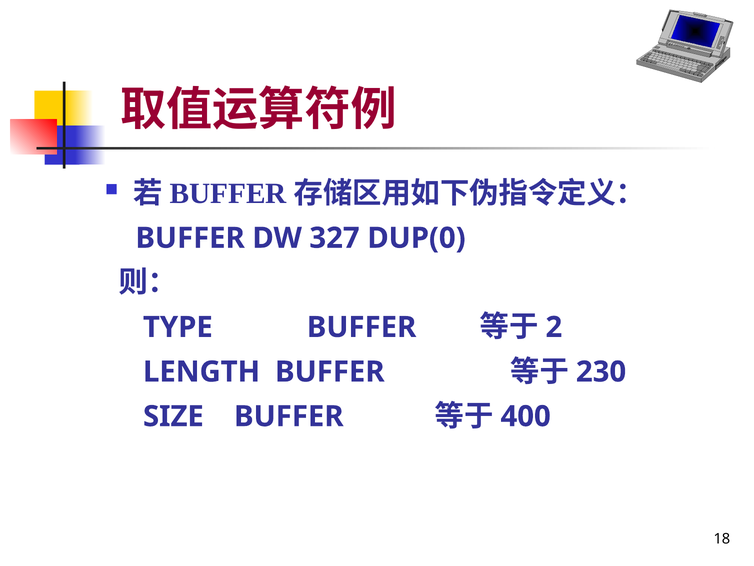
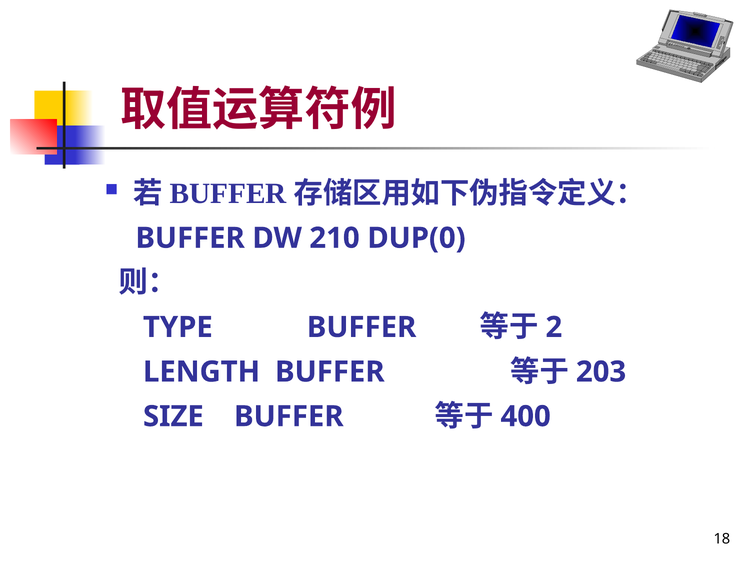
327: 327 -> 210 (335, 238)
230: 230 -> 203 (601, 372)
